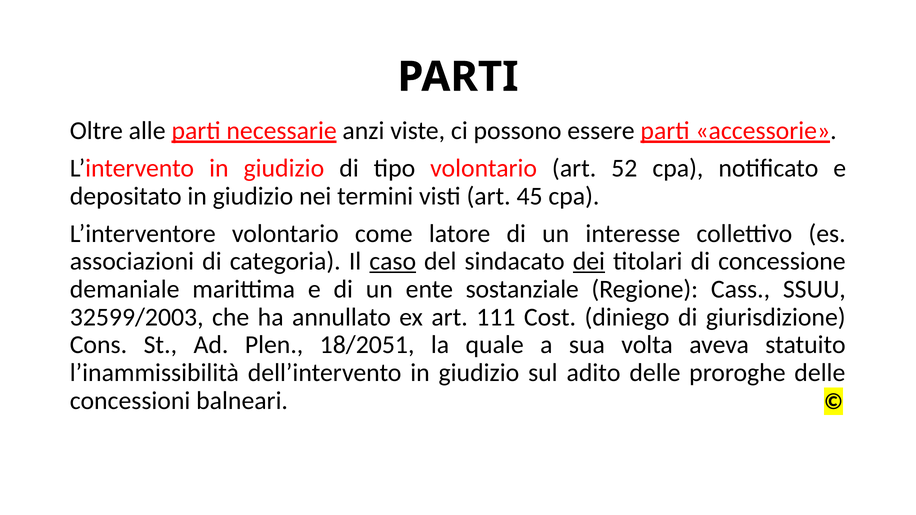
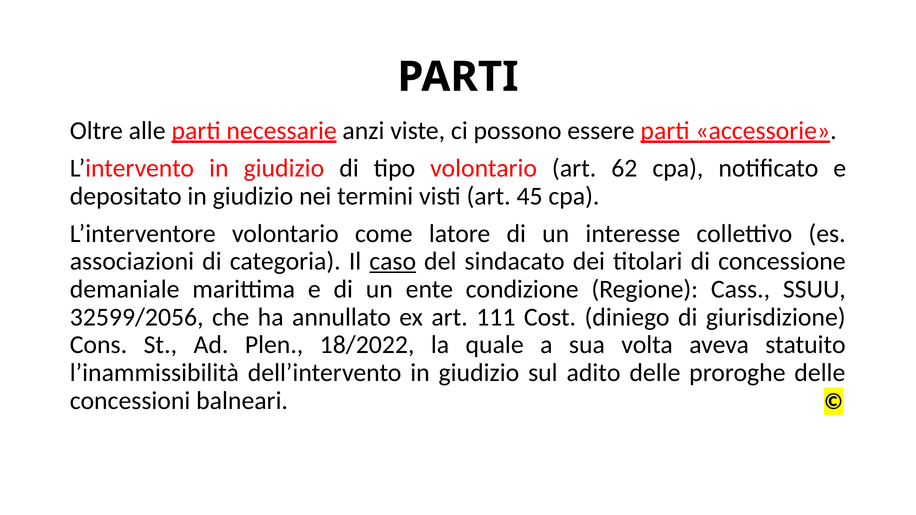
52: 52 -> 62 (624, 168)
dei underline: present -> none (589, 262)
sostanziale: sostanziale -> condizione (522, 289)
32599/2003: 32599/2003 -> 32599/2056 (137, 317)
18/2051: 18/2051 -> 18/2022 (367, 345)
